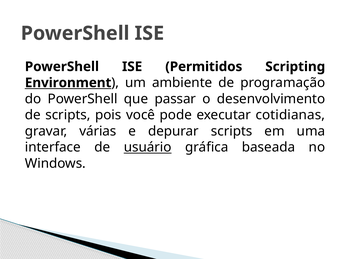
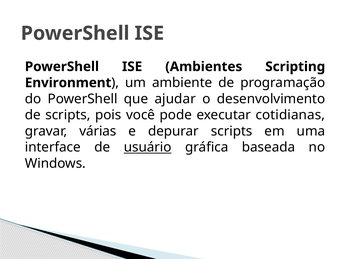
Permitidos: Permitidos -> Ambientes (204, 67)
Environment underline: present -> none (68, 83)
passar: passar -> ajudar (175, 99)
